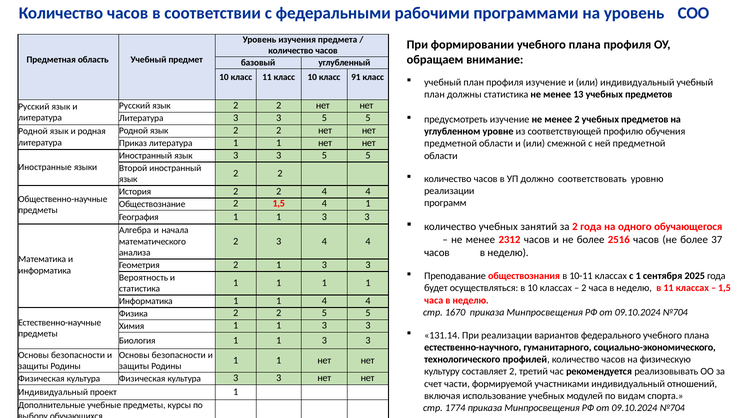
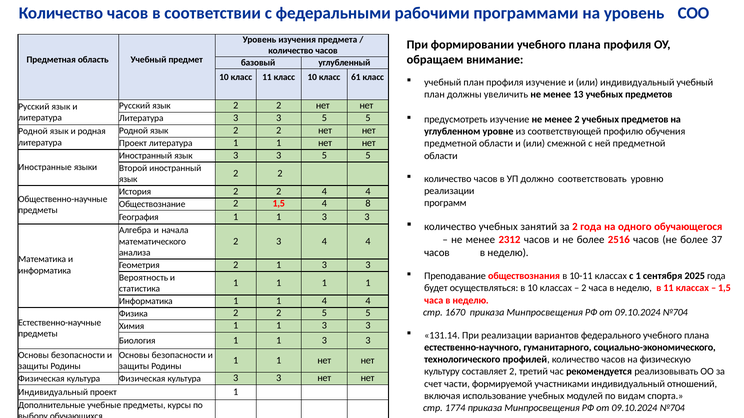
91: 91 -> 61 (356, 77)
должны статистика: статистика -> увеличить (506, 95)
Приказ: Приказ -> Проект (133, 143)
4 1: 1 -> 8 (368, 204)
